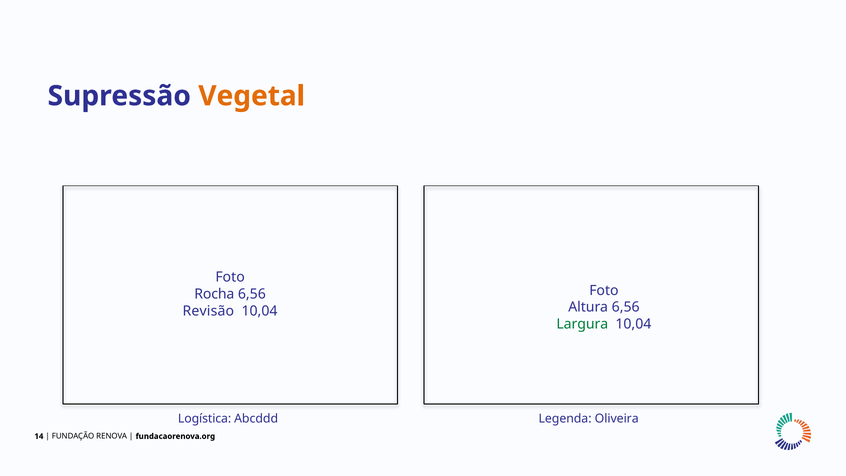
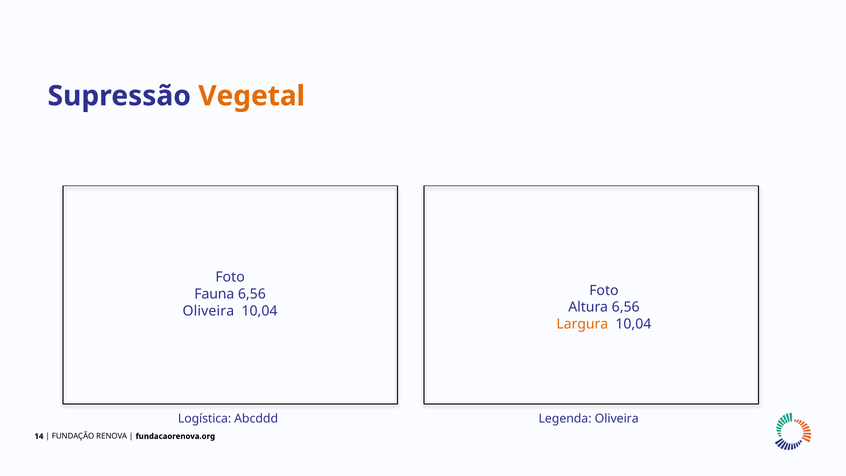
Rocha: Rocha -> Fauna (214, 294)
Revisão: Revisão -> Oliveira (208, 311)
Largura colour: green -> orange (582, 324)
